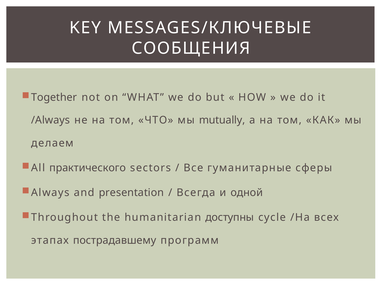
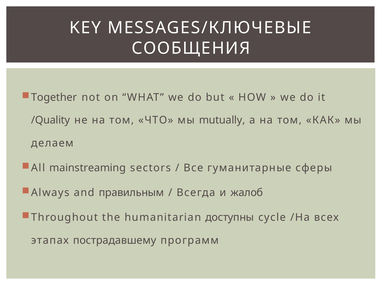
/Always: /Always -> /Quality (51, 120)
практического: практического -> mainstreaming (88, 168)
presentation: presentation -> правильным (131, 193)
одной: одной -> жалоб (247, 193)
